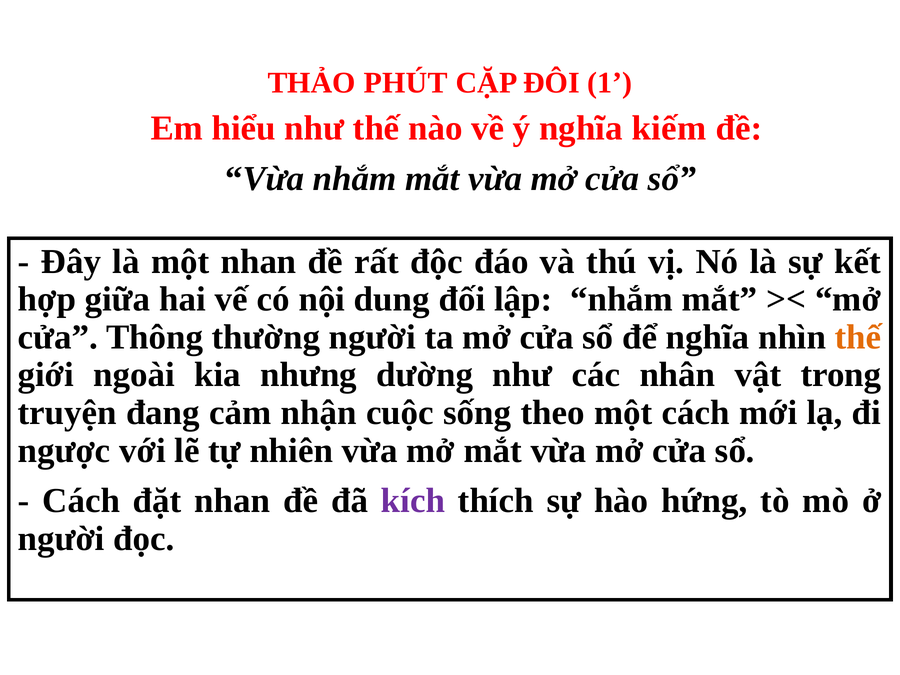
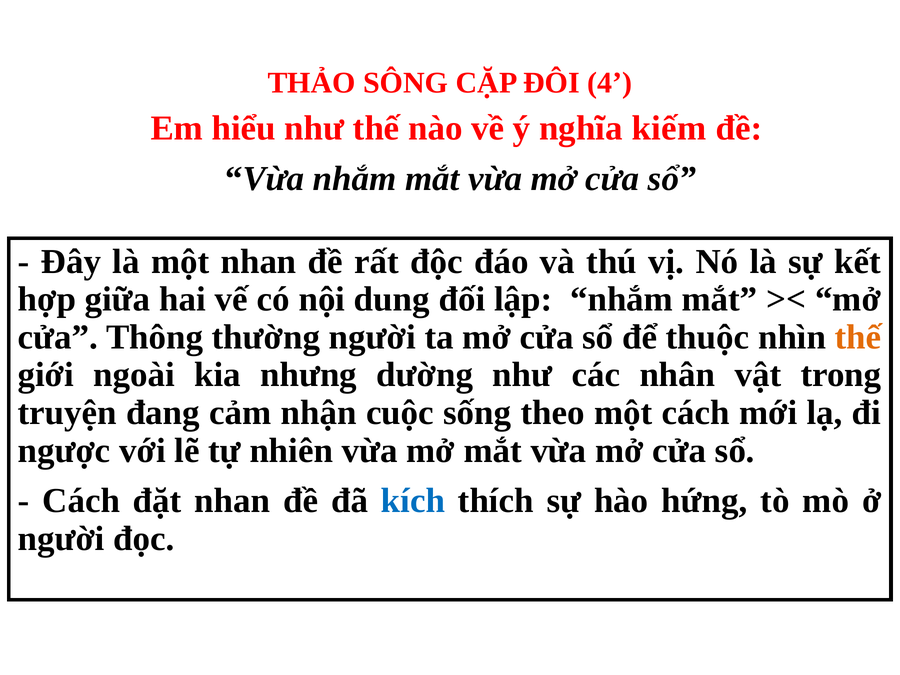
PHÚT: PHÚT -> SÔNG (406, 83)
1: 1 -> 4 (610, 83)
để nghĩa: nghĩa -> thuộc (708, 337)
kích colour: purple -> blue (413, 501)
